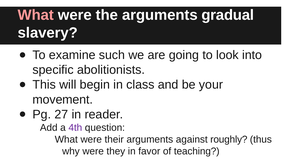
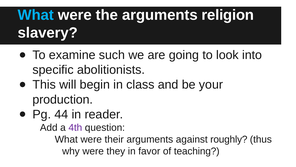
What colour: pink -> light blue (36, 15)
gradual: gradual -> religion (228, 15)
movement: movement -> production (63, 99)
27: 27 -> 44 (61, 114)
